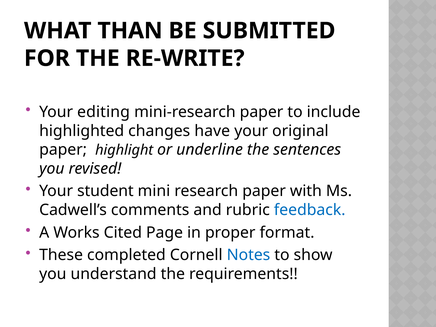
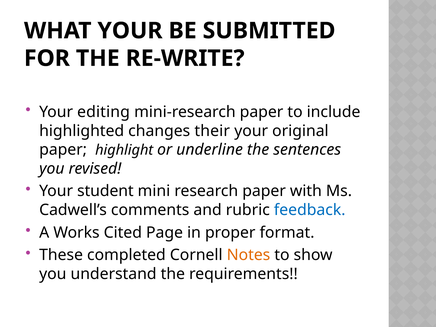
WHAT THAN: THAN -> YOUR (130, 31)
have: have -> their (212, 131)
Notes colour: blue -> orange (248, 255)
